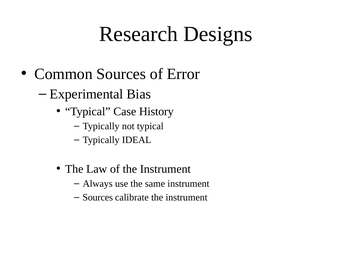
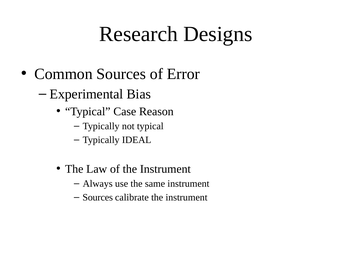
History: History -> Reason (156, 112)
